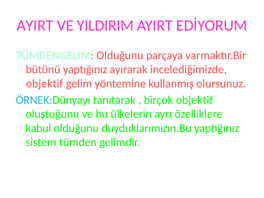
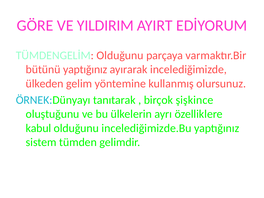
AYIRT: AYIRT -> GÖRE (35, 26)
objektif: objektif -> ülkeden (45, 84)
birçok objektif: objektif -> şişkince (194, 100)
duyduklarımızın.Bu: duyduklarımızın.Bu -> incelediğimizde.Bu (147, 128)
